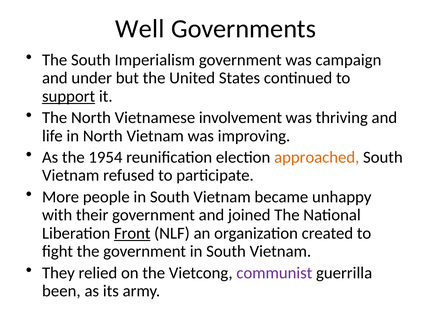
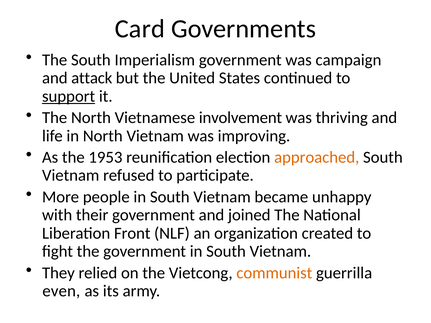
Well: Well -> Card (140, 29)
under: under -> attack (92, 78)
1954: 1954 -> 1953 (105, 158)
Front underline: present -> none (132, 233)
communist colour: purple -> orange (274, 273)
been: been -> even (61, 291)
